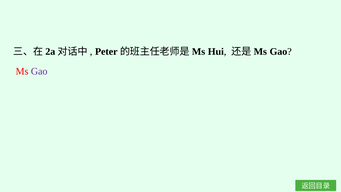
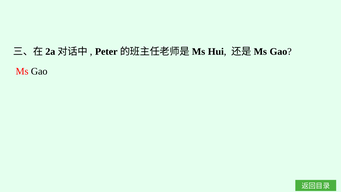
Gao colour: purple -> black (39, 71)
